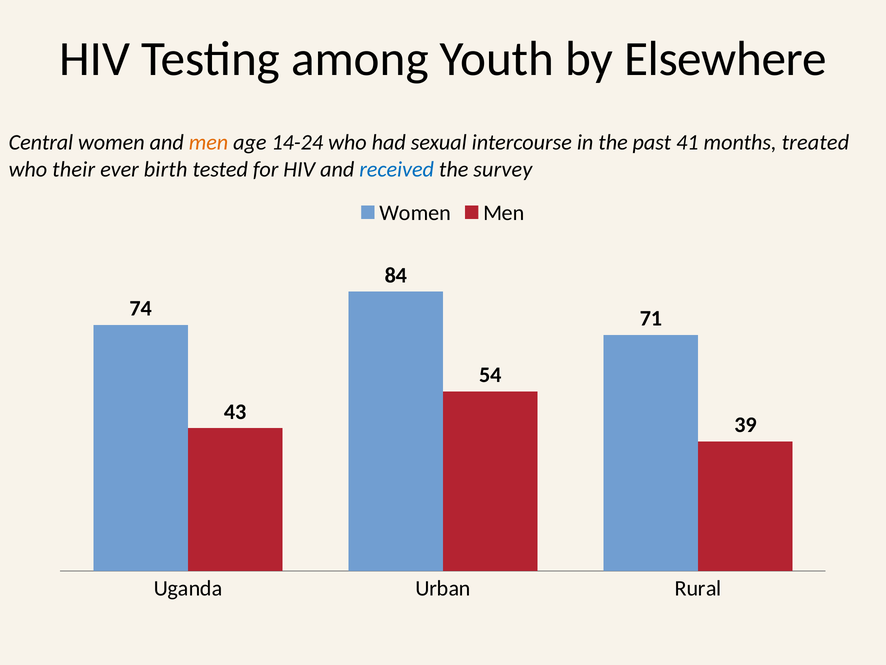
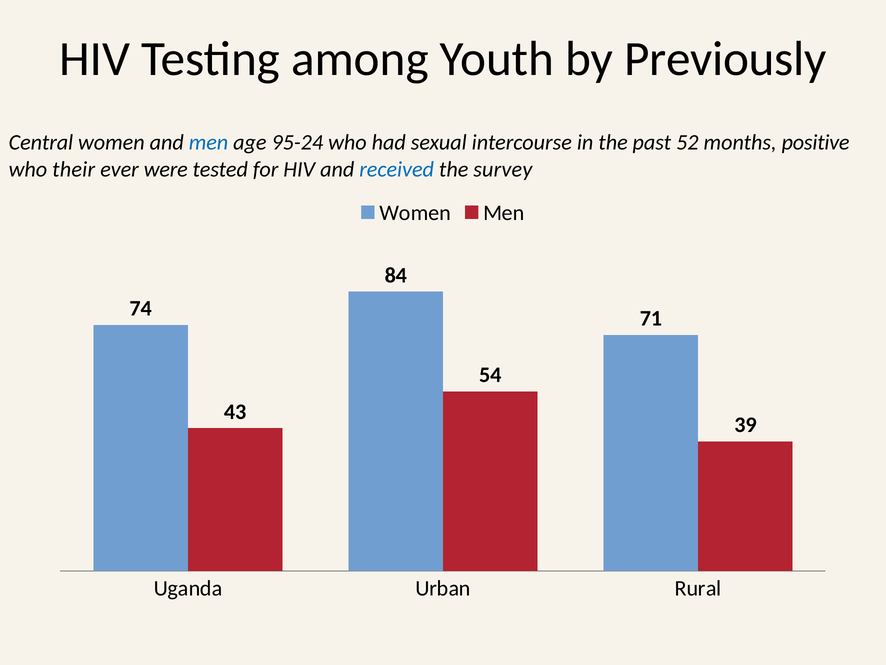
Elsewhere: Elsewhere -> Previously (725, 59)
men colour: orange -> blue (209, 143)
14-24: 14-24 -> 95-24 (297, 143)
41: 41 -> 52 (687, 143)
treated: treated -> positive (816, 143)
birth: birth -> were (166, 169)
